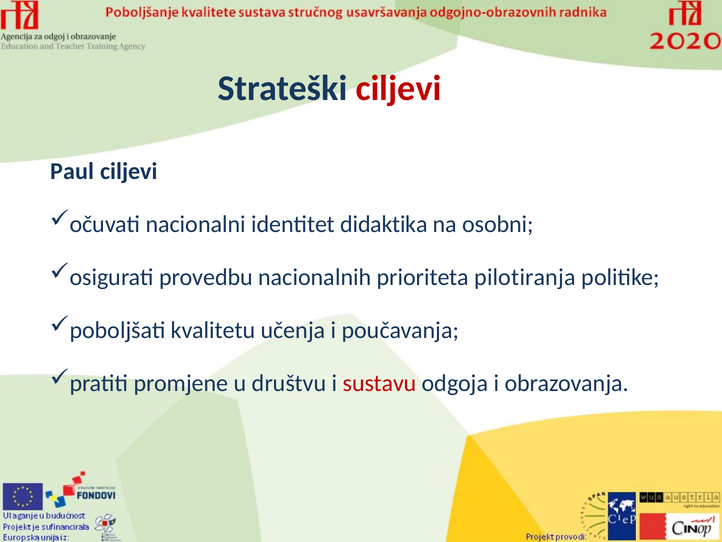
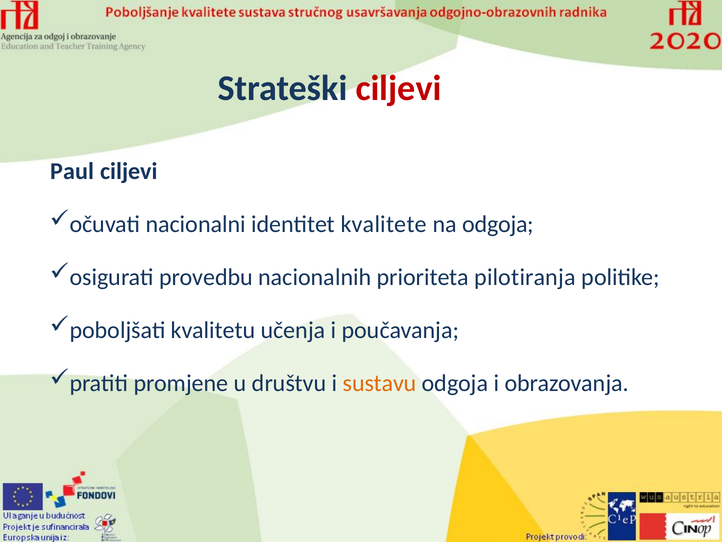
didaktika: didaktika -> kvalitete (384, 224)
na osobni: osobni -> odgoja (498, 224)
sustavu colour: red -> orange (380, 383)
